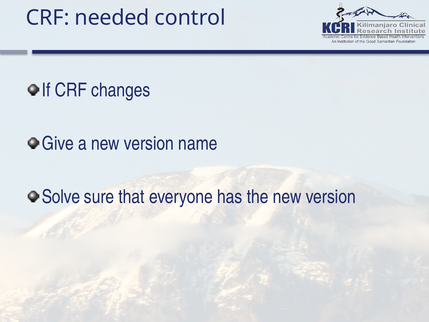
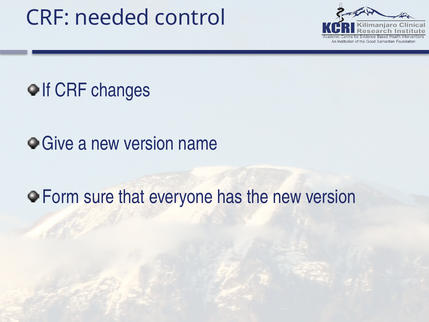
Solve: Solve -> Form (61, 197)
